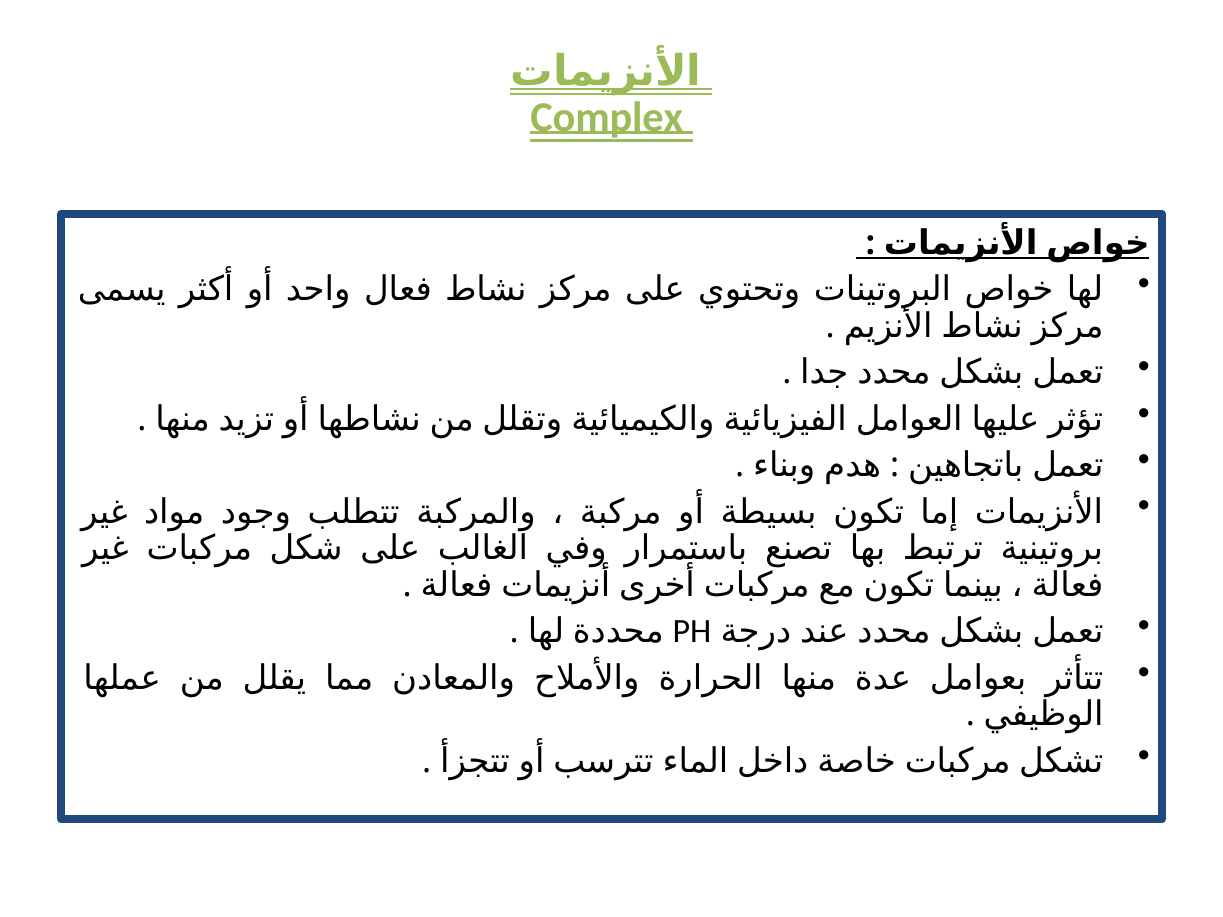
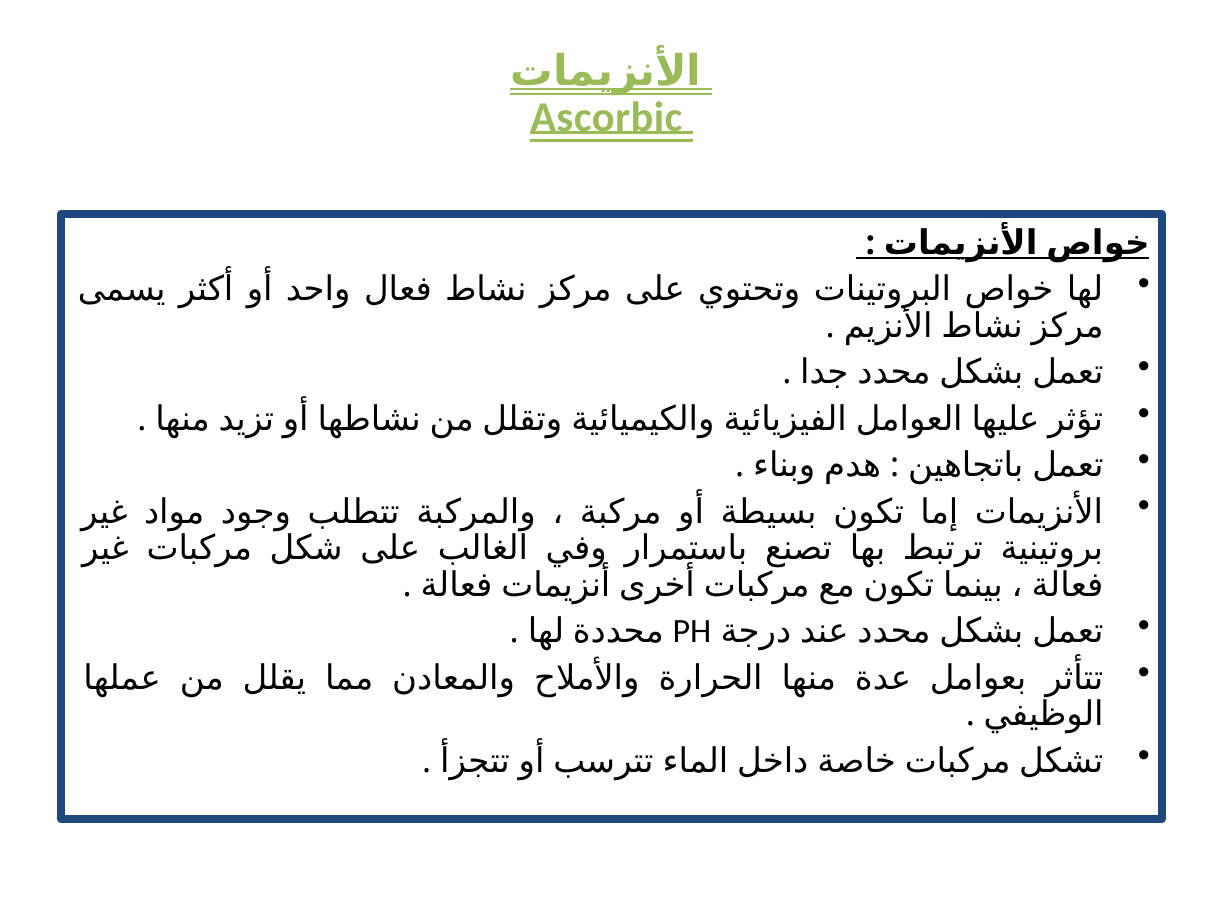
Complex: Complex -> Ascorbic (606, 117)
